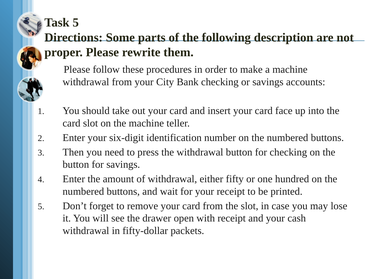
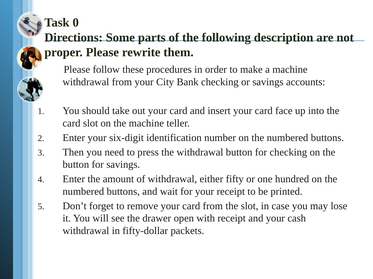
Task 5: 5 -> 0 (76, 23)
